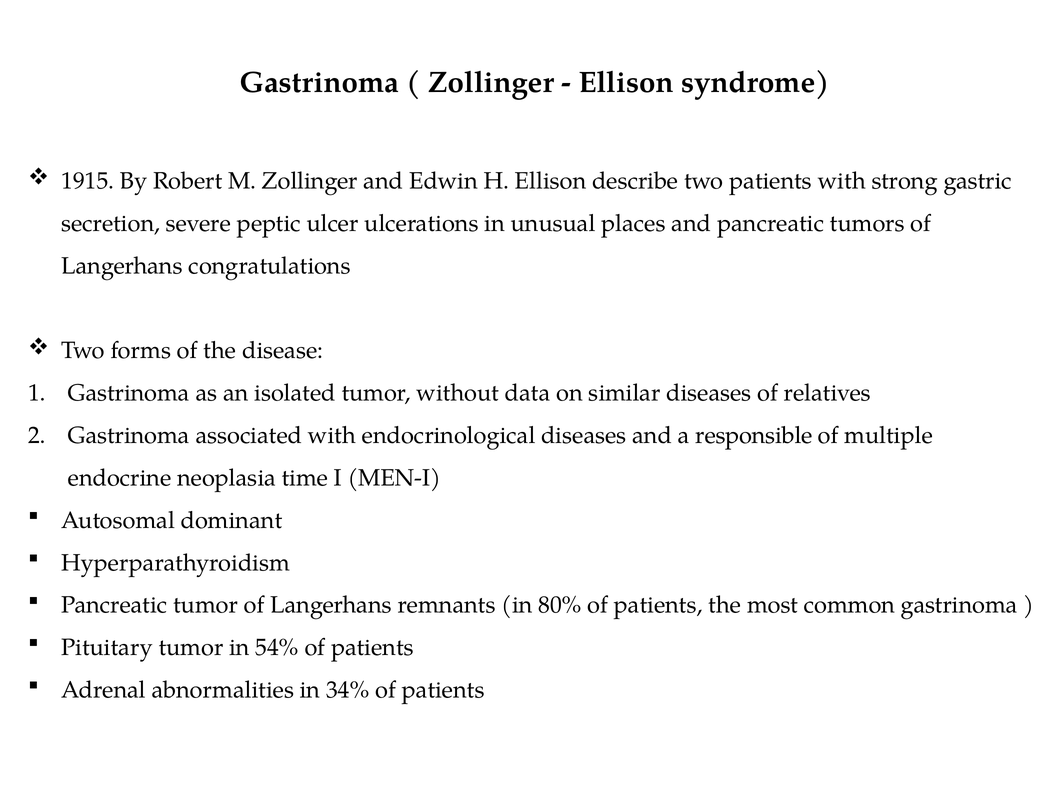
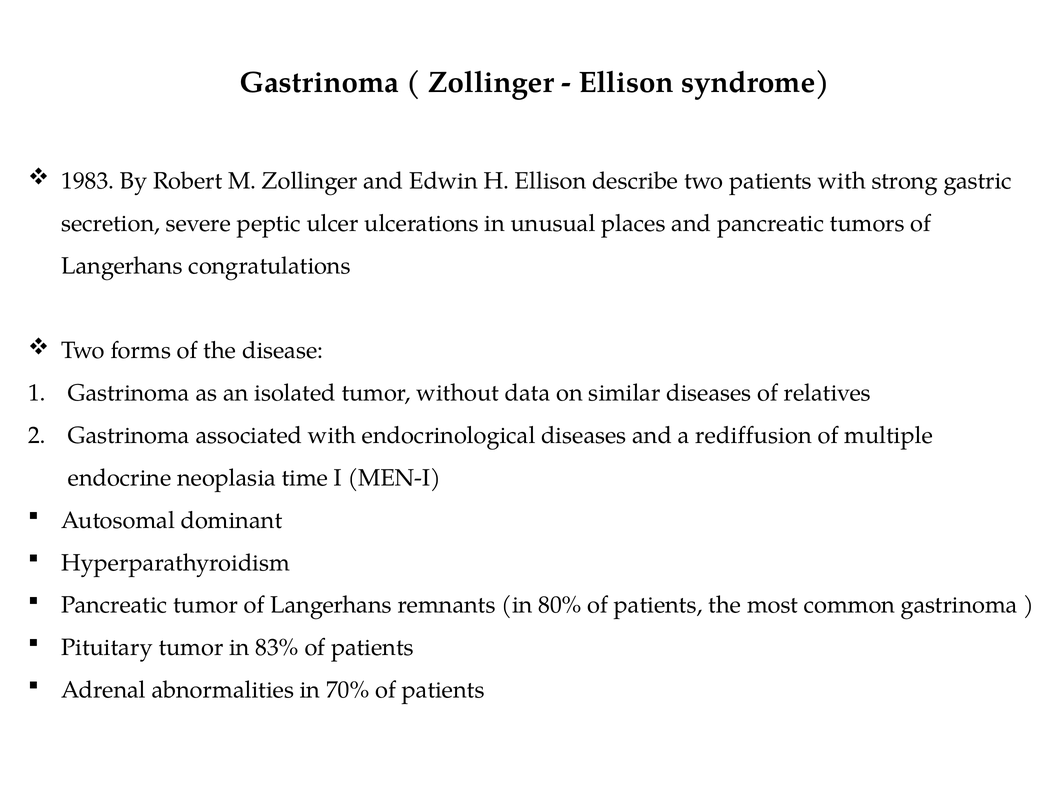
1915: 1915 -> 1983 (88, 181)
responsible: responsible -> rediffusion (754, 435)
54%: 54% -> 83% (277, 647)
34%: 34% -> 70% (348, 690)
